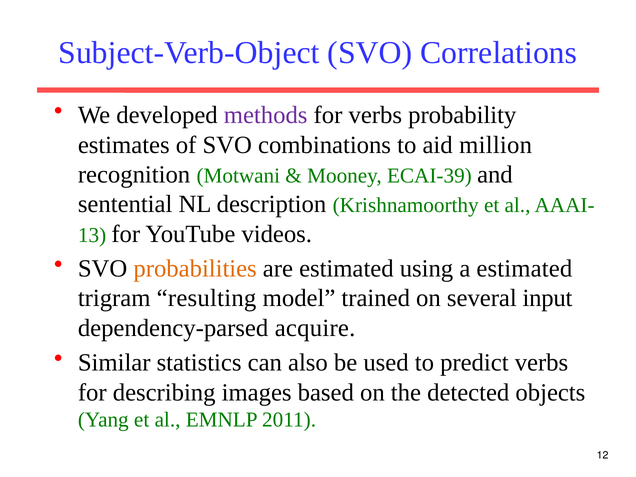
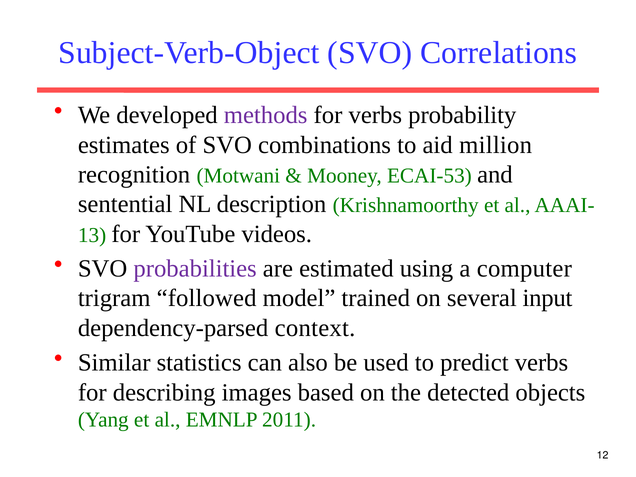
ECAI-39: ECAI-39 -> ECAI-53 (429, 176)
probabilities colour: orange -> purple (195, 269)
a estimated: estimated -> computer (524, 269)
resulting: resulting -> followed (207, 298)
acquire: acquire -> context (315, 328)
